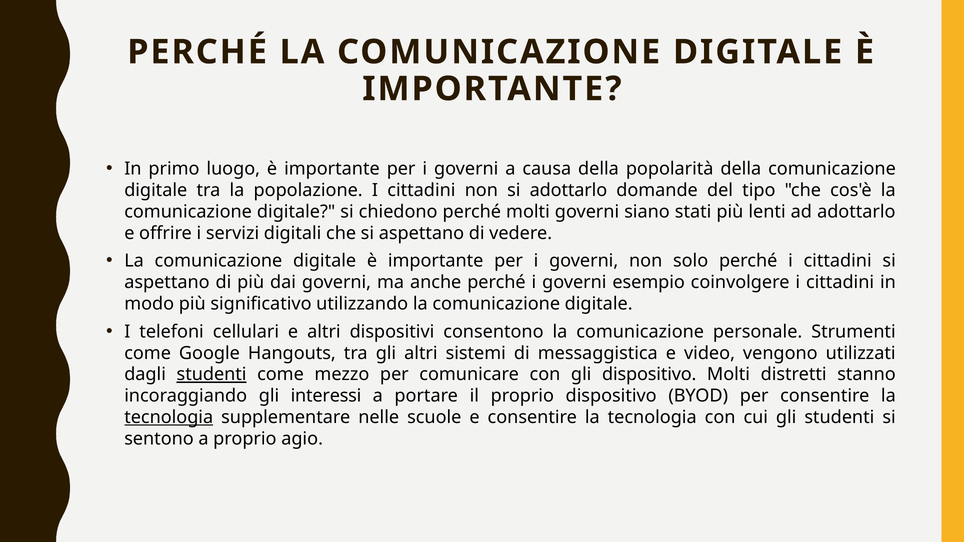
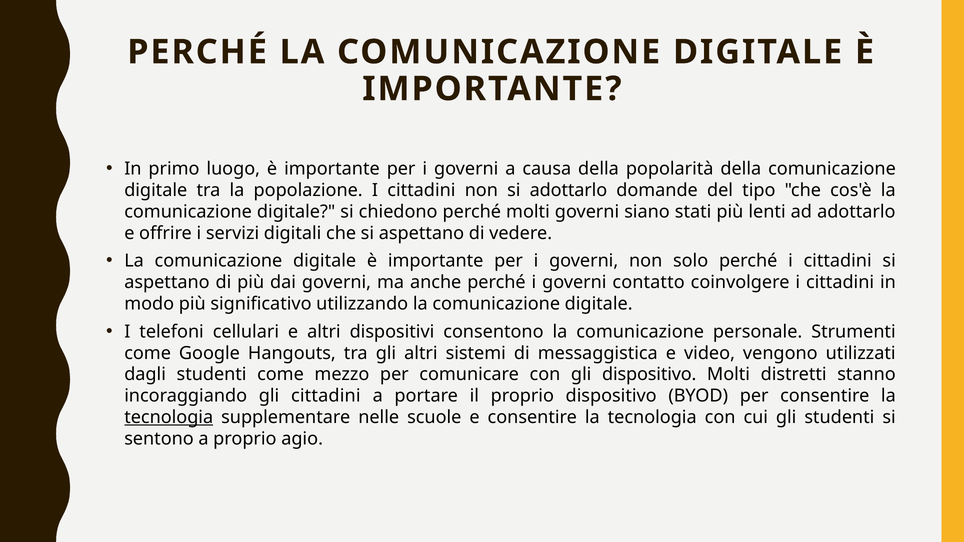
esempio: esempio -> contatto (649, 282)
studenti underline: present -> none (212, 375)
gli interessi: interessi -> cittadini (326, 396)
